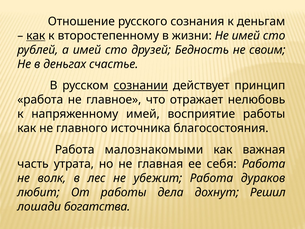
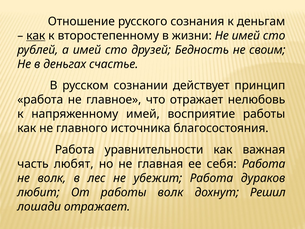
сознании underline: present -> none (141, 85)
малознакомыми: малознакомыми -> уравнительности (154, 150)
утрата: утрата -> любят (74, 164)
работы дела: дела -> волк (171, 192)
лошади богатства: богатства -> отражает (97, 206)
